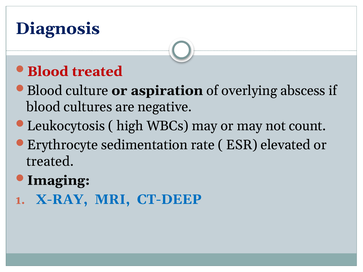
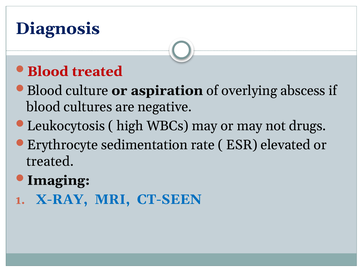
count: count -> drugs (307, 126)
CT-DEEP: CT-DEEP -> CT-SEEN (169, 200)
